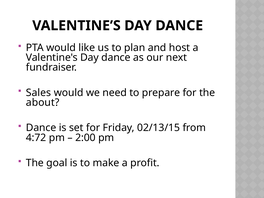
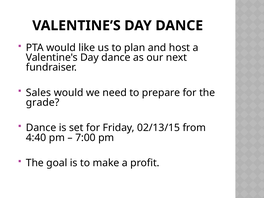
about: about -> grade (43, 102)
4:72: 4:72 -> 4:40 (36, 138)
2:00: 2:00 -> 7:00 (85, 138)
